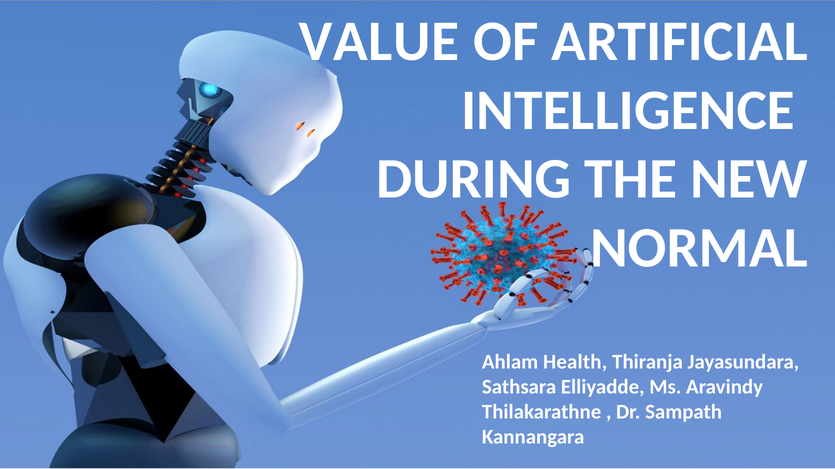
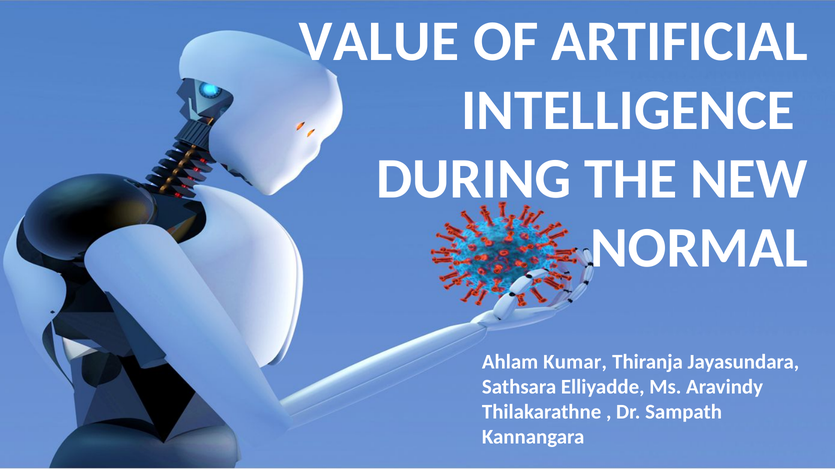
Health: Health -> Kumar (575, 362)
